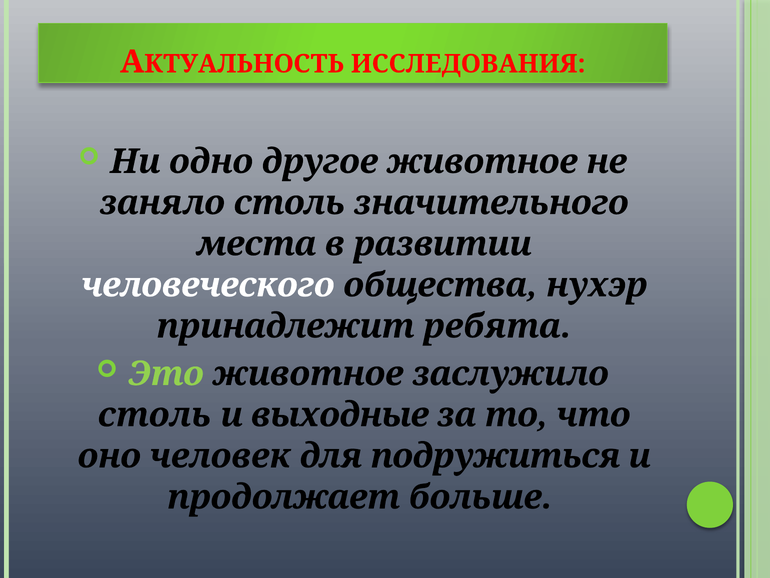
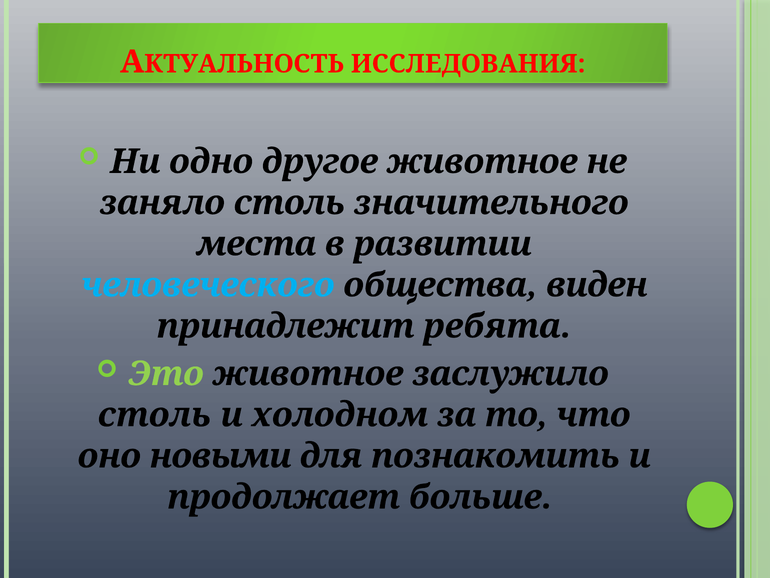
человеческого colour: white -> light blue (208, 285)
нухэр: нухэр -> виден (597, 285)
выходные: выходные -> холодном (340, 415)
человек: человек -> новыми (221, 456)
подружиться: подружиться -> познакомить (495, 456)
